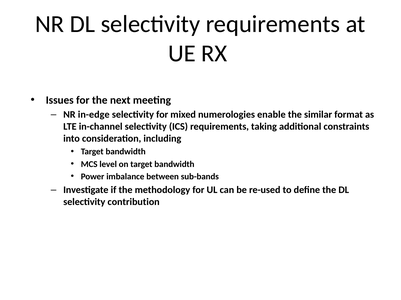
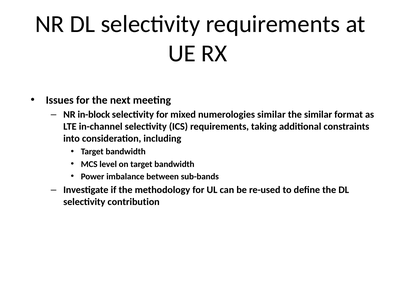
in-edge: in-edge -> in-block (94, 115)
numerologies enable: enable -> similar (271, 115)
